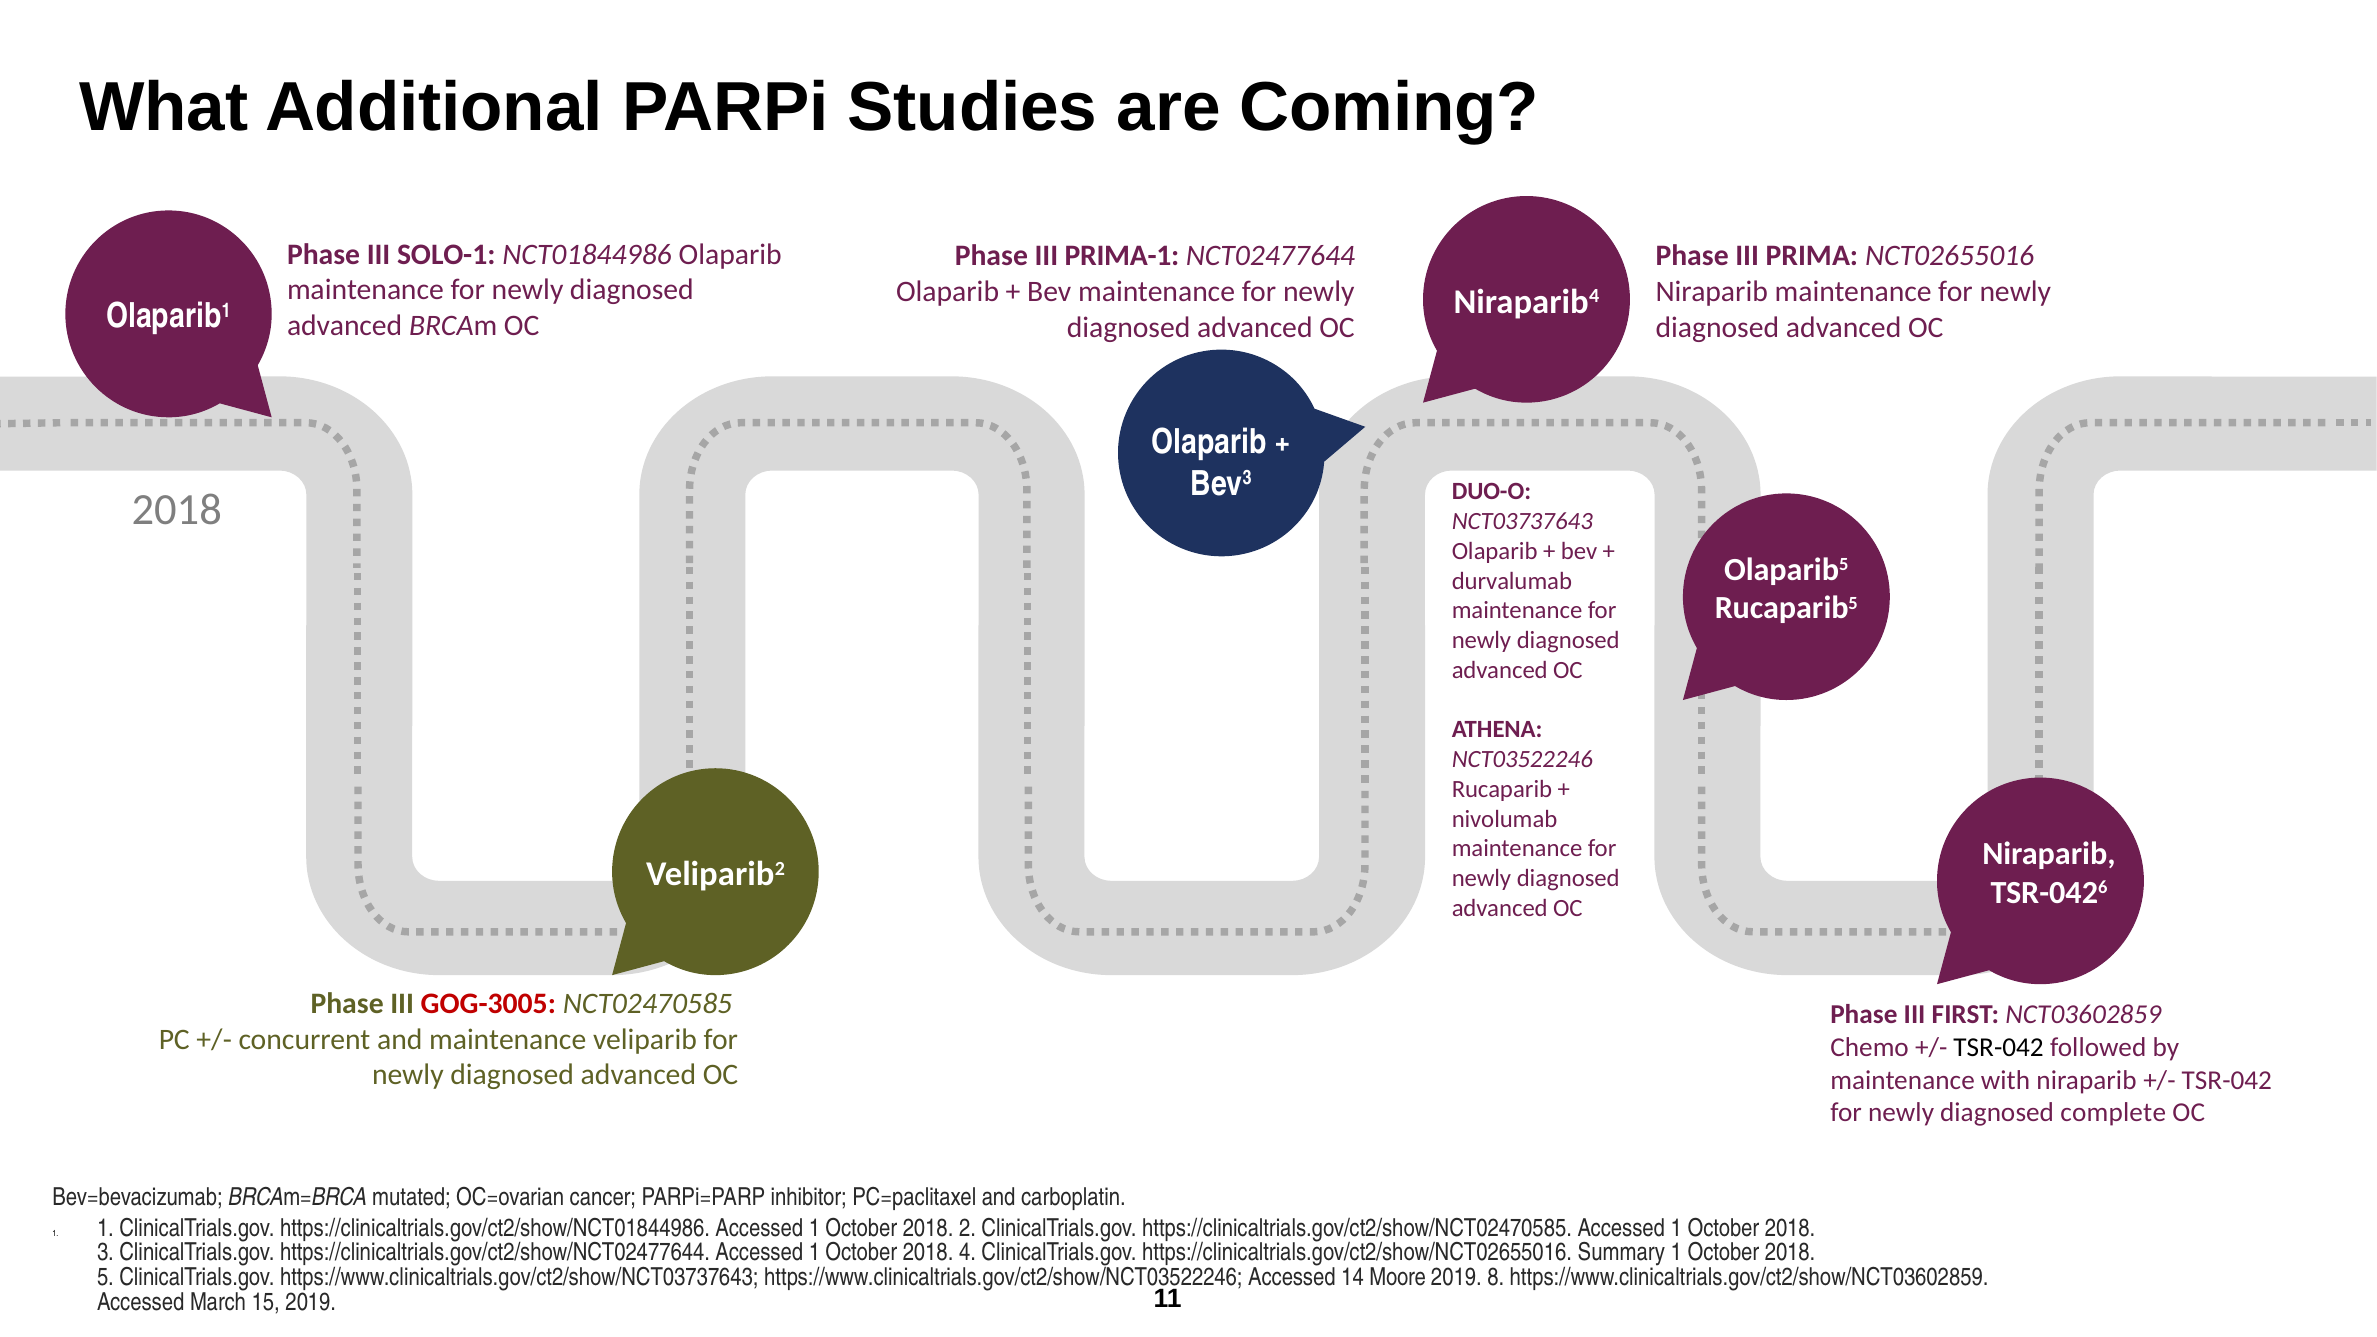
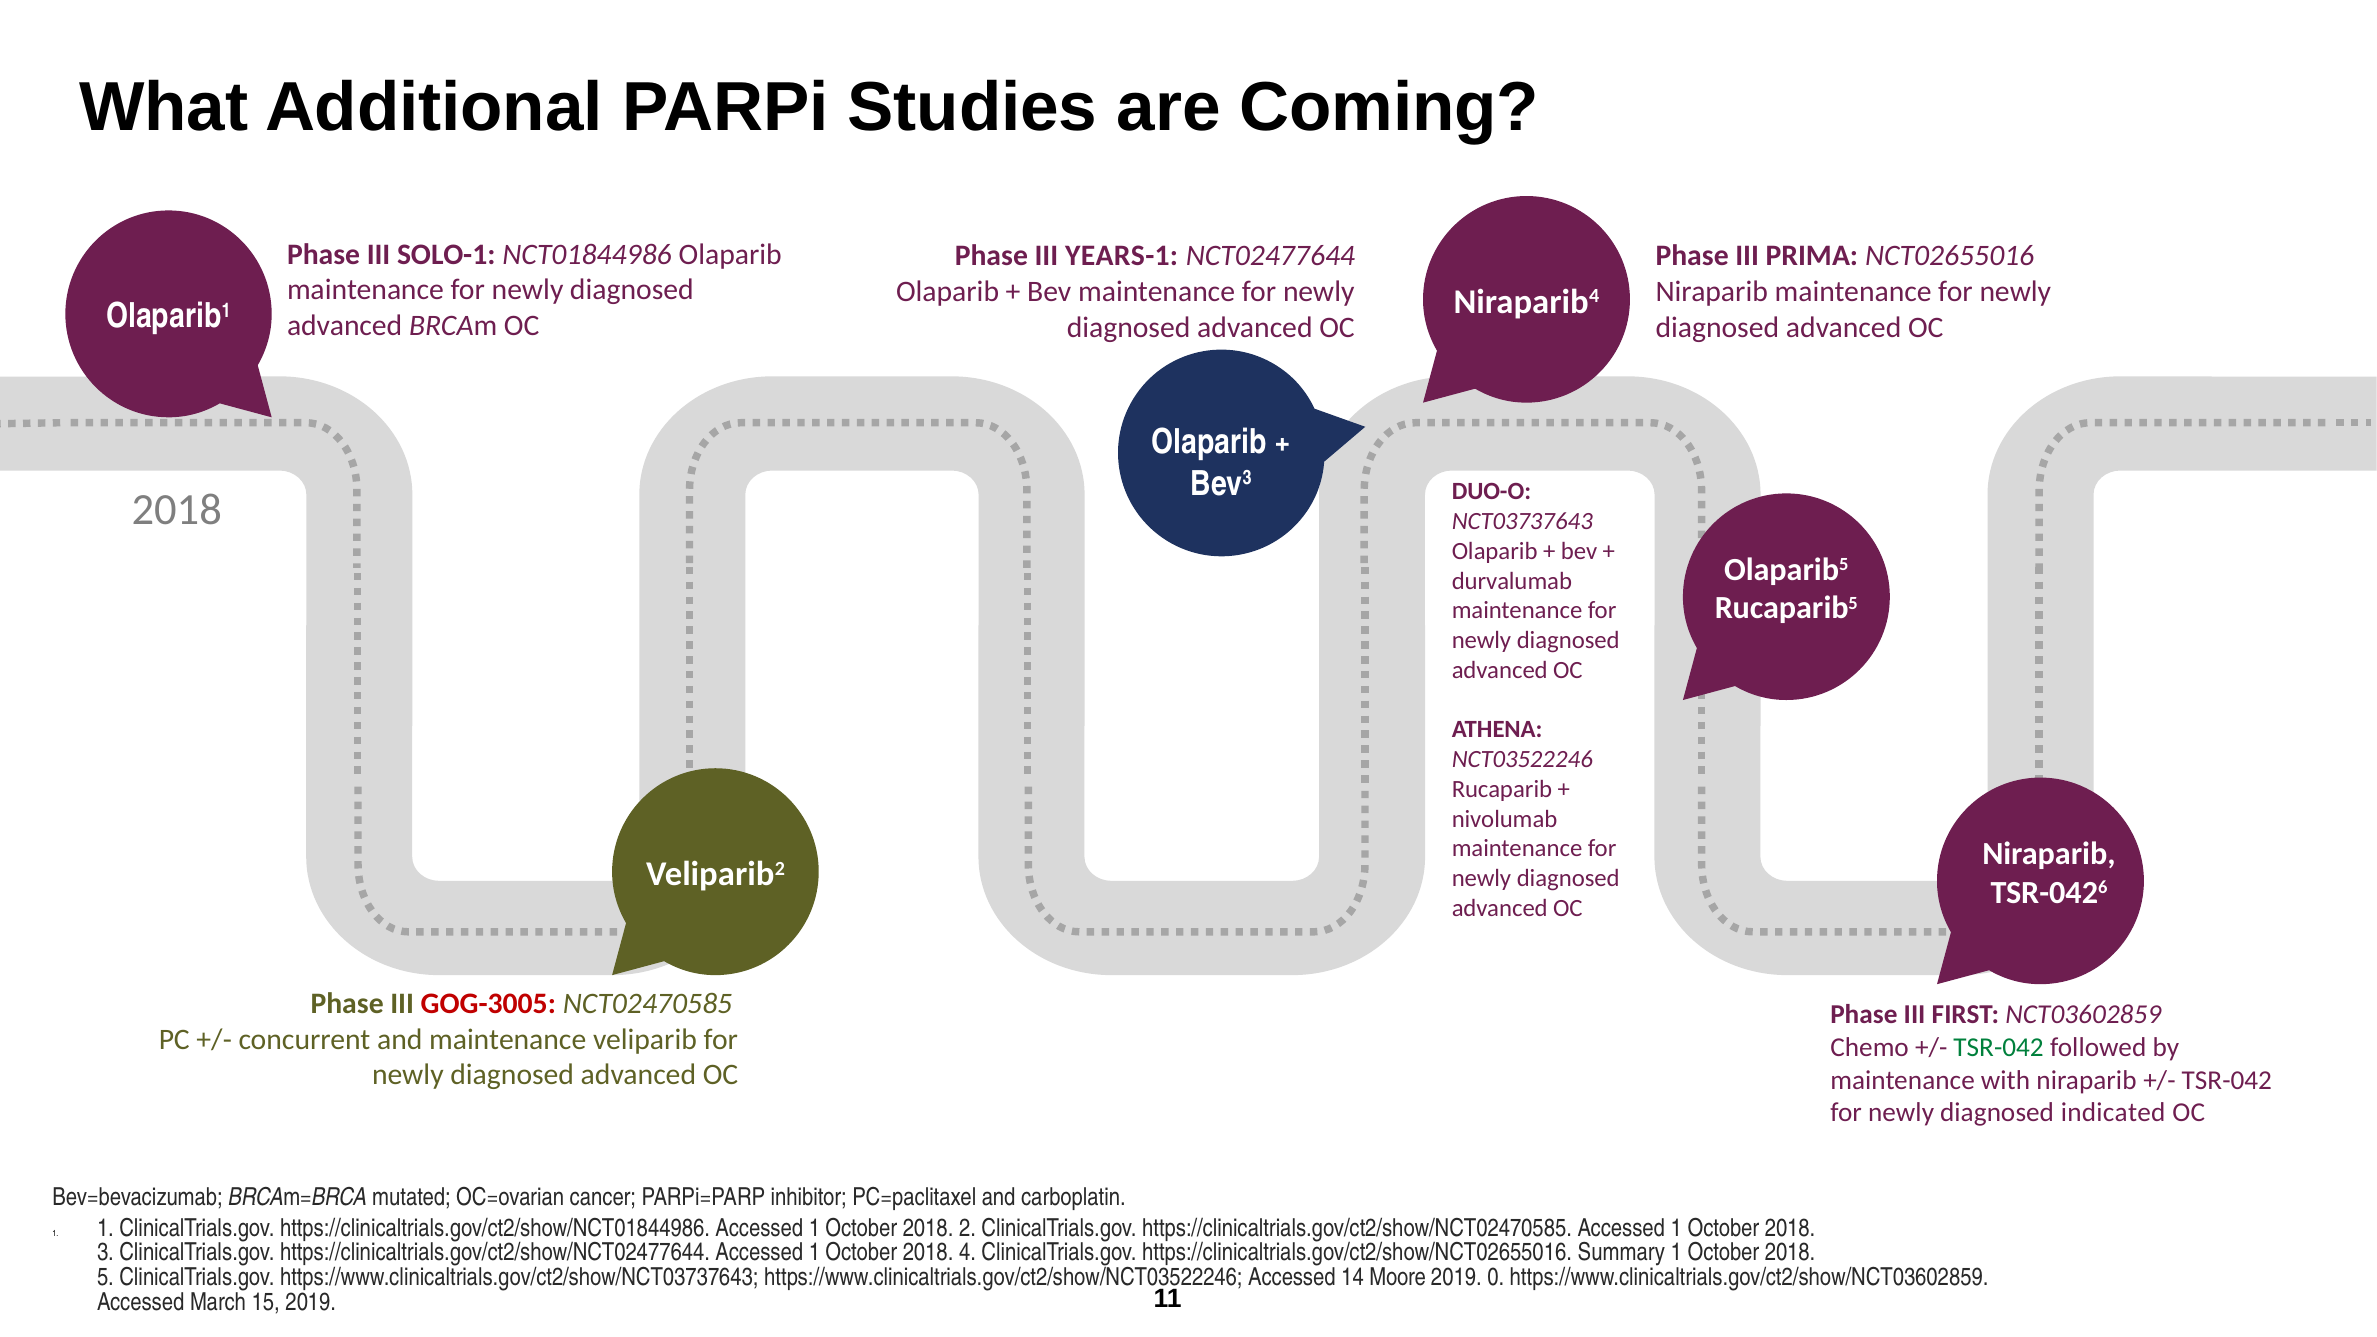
PRIMA-1: PRIMA-1 -> YEARS-1 (1122, 256)
TSR-042 colour: black -> green (1999, 1047)
complete: complete -> indicated (2113, 1113)
8: 8 -> 0 (1496, 1278)
